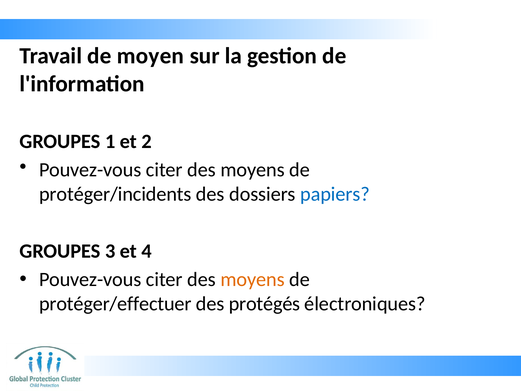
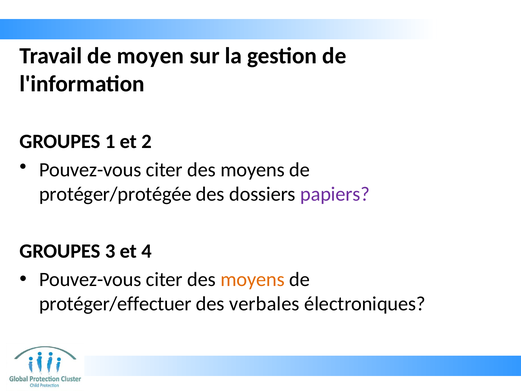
protéger/incidents: protéger/incidents -> protéger/protégée (115, 194)
papiers colour: blue -> purple (335, 194)
protégés: protégés -> verbales (264, 304)
